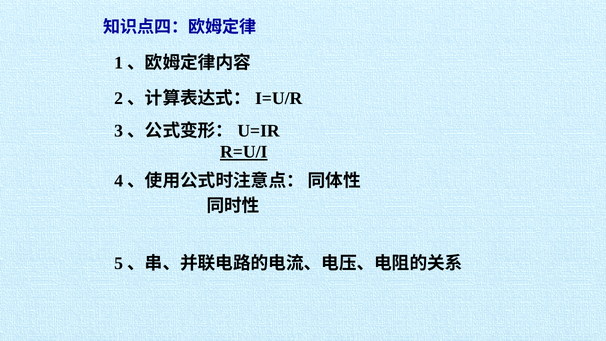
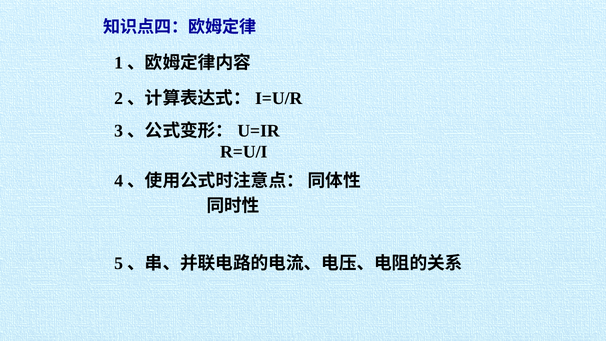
R=U/I underline: present -> none (244, 152)
